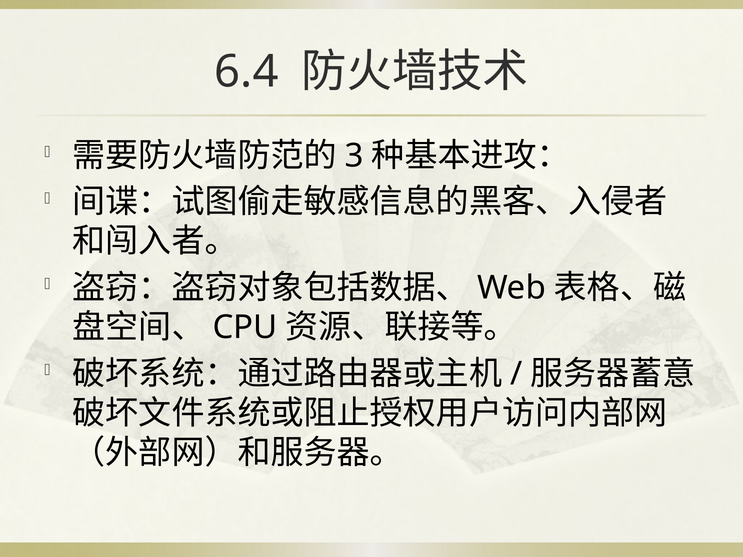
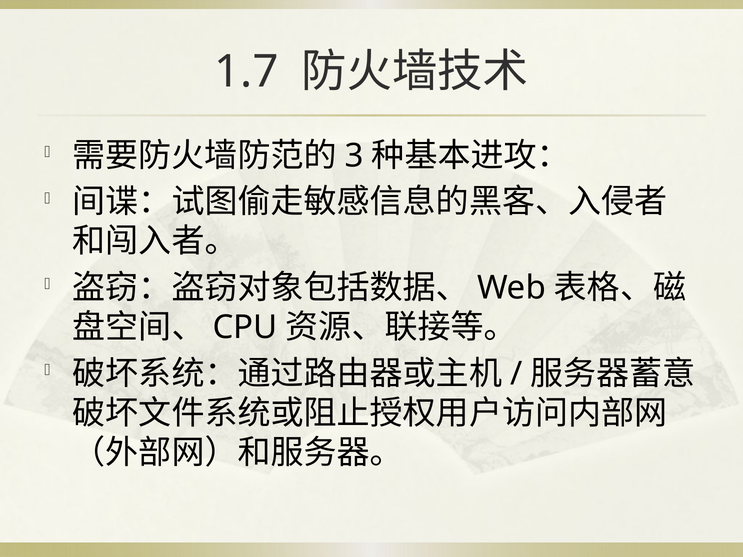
6.4: 6.4 -> 1.7 (247, 72)
